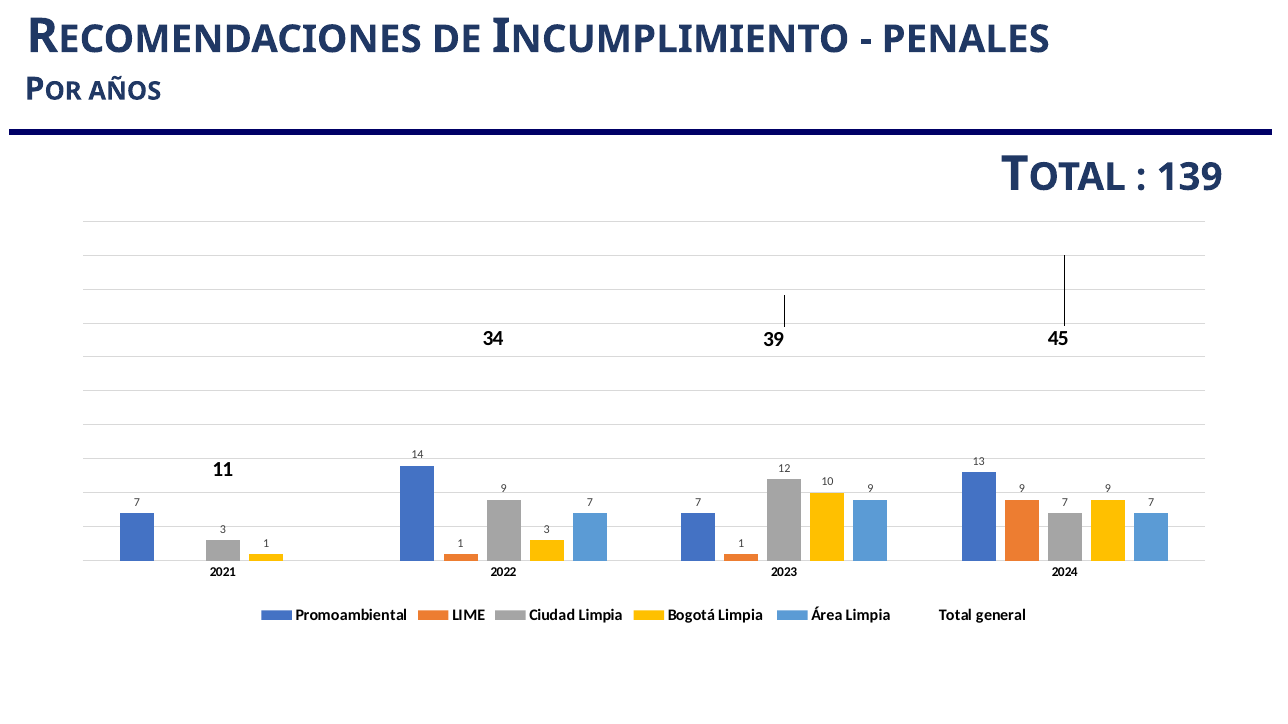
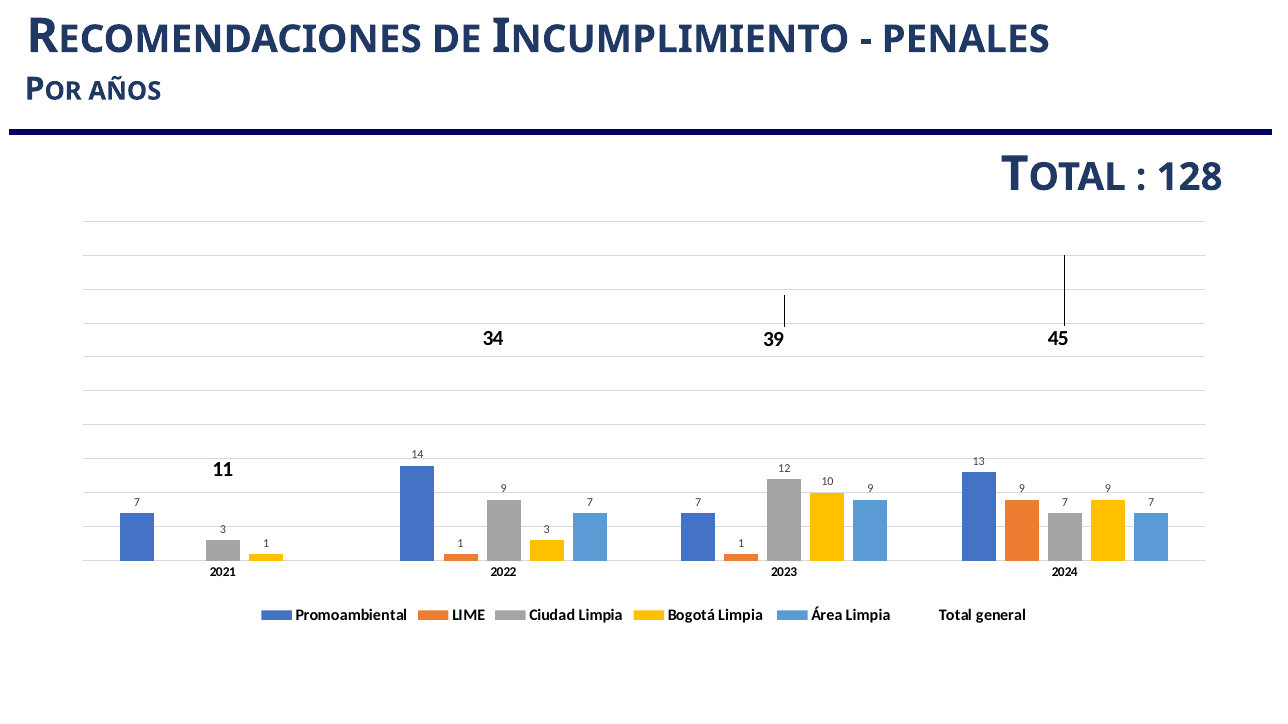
139: 139 -> 128 (1190, 177)
